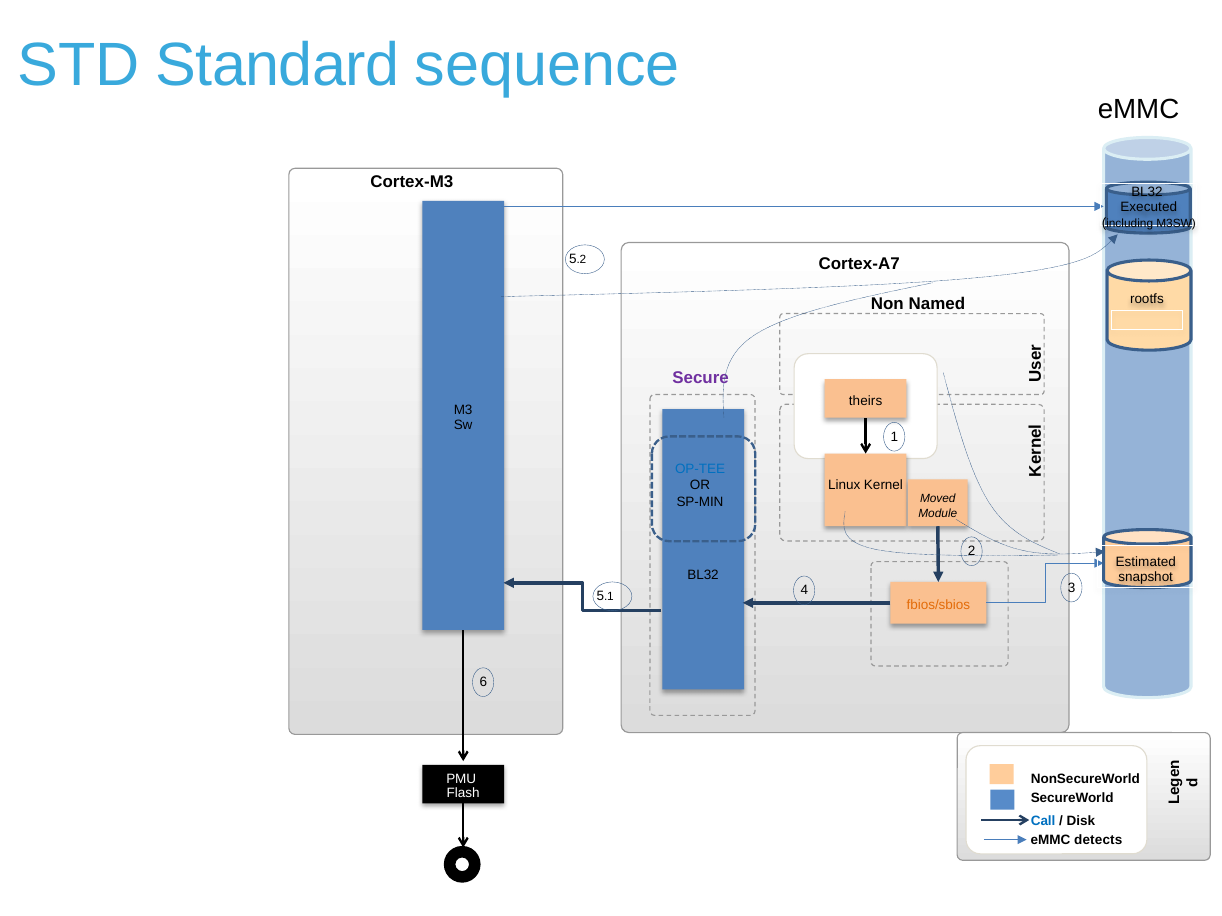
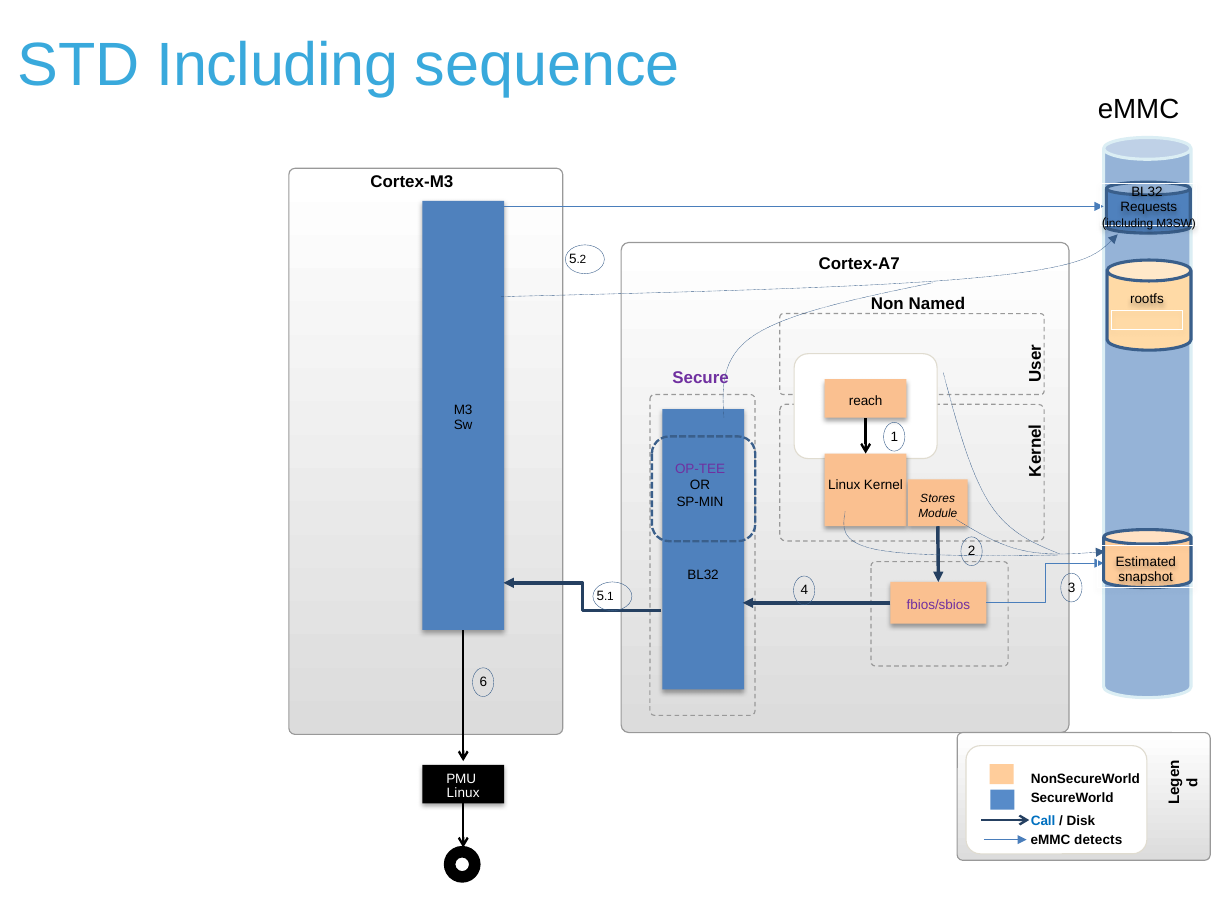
STD Standard: Standard -> Including (277, 65)
Executed: Executed -> Requests (1149, 207)
theirs: theirs -> reach (866, 401)
OP-TEE colour: blue -> purple (700, 469)
Moved: Moved -> Stores (938, 499)
fbios/sbios colour: orange -> purple (938, 606)
Flash: Flash -> Linux (463, 793)
